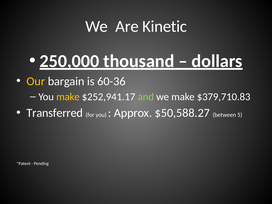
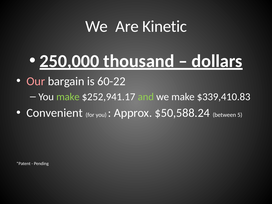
Our colour: yellow -> pink (36, 81)
60-36: 60-36 -> 60-22 (111, 81)
make colour: yellow -> light green (68, 97)
$379,710.83: $379,710.83 -> $339,410.83 (224, 97)
Transferred: Transferred -> Convenient (55, 113)
$50,588.27: $50,588.27 -> $50,588.24 (182, 113)
